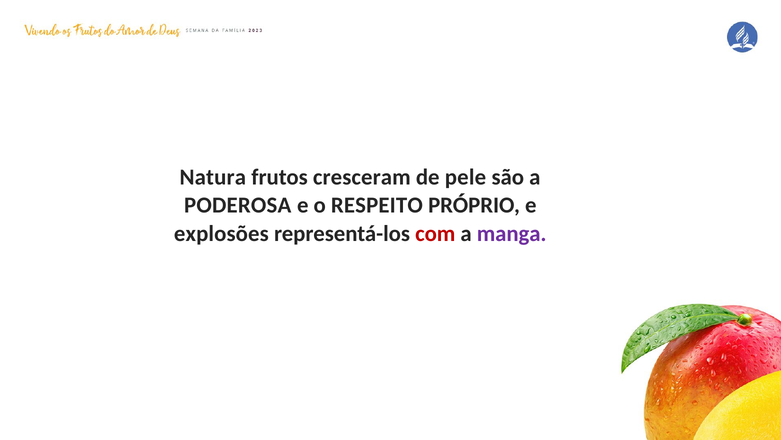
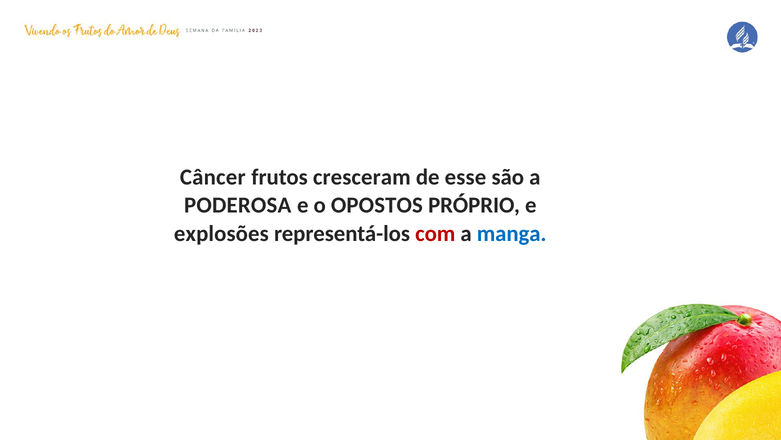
Natura: Natura -> Câncer (213, 177)
pele: pele -> esse (465, 177)
RESPEITO: RESPEITO -> OPOSTOS (377, 205)
manga colour: purple -> blue (512, 233)
